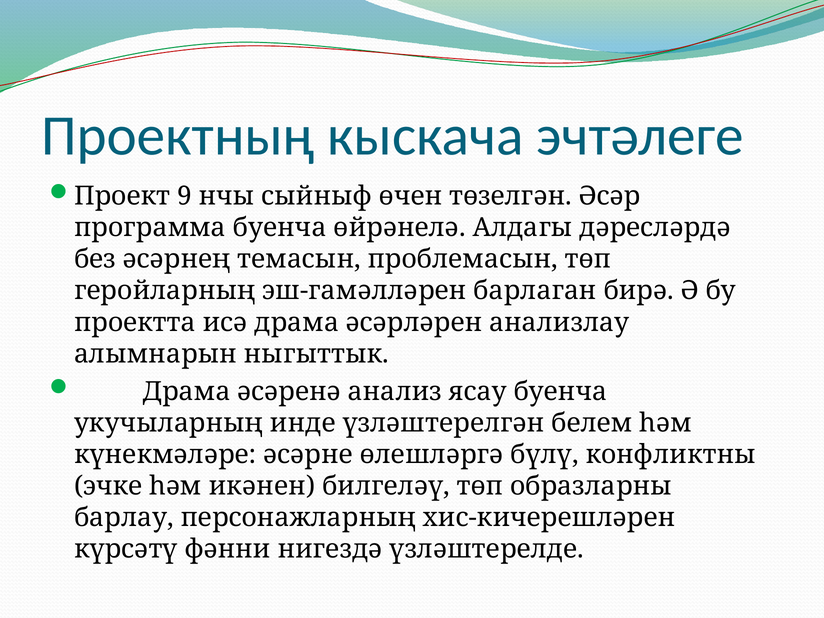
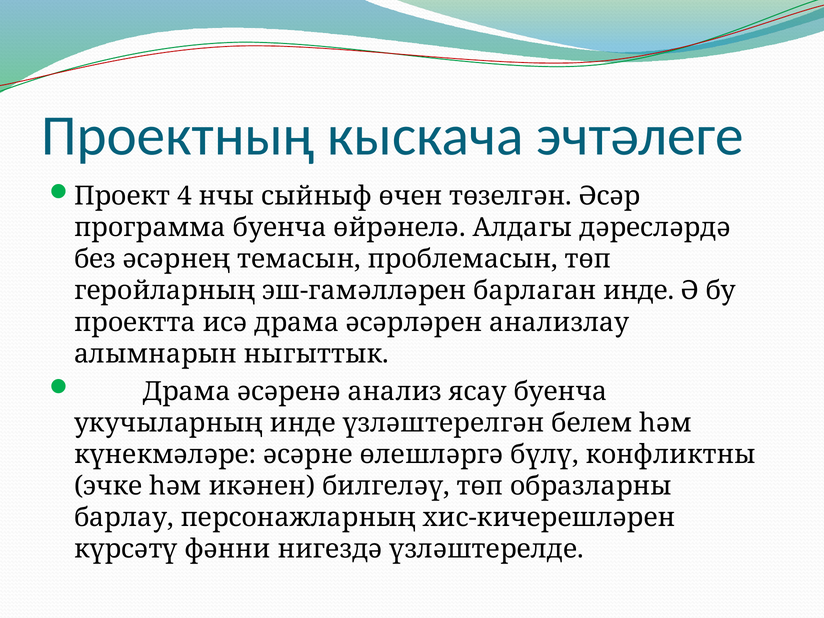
9: 9 -> 4 (184, 196)
барлаган бирә: бирә -> инде (639, 291)
